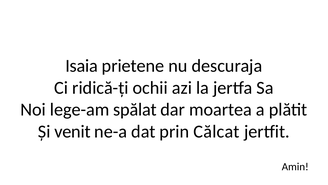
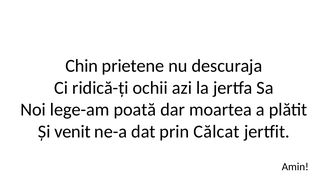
Isaia: Isaia -> Chin (82, 66)
spălat: spălat -> poată (135, 109)
